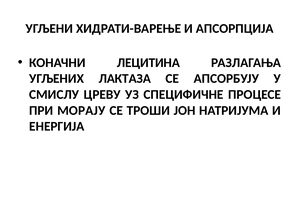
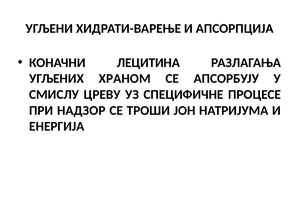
ЛАКТАЗА: ЛАКТАЗА -> ХРАНОМ (125, 79)
МОРАЈУ: МОРАЈУ -> НАДЗОР (81, 111)
